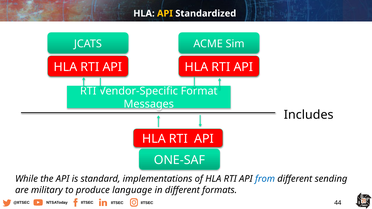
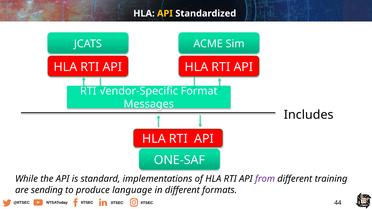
from colour: blue -> purple (265, 179)
sending: sending -> training (331, 179)
military: military -> sending (47, 190)
